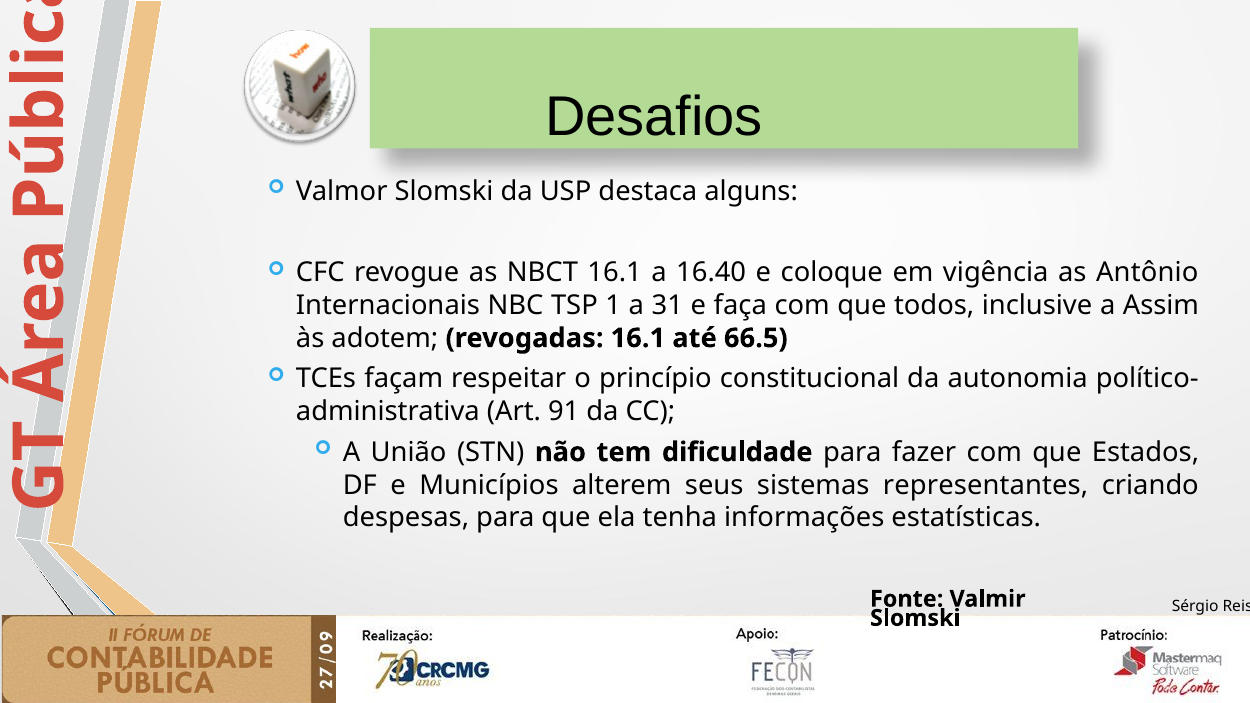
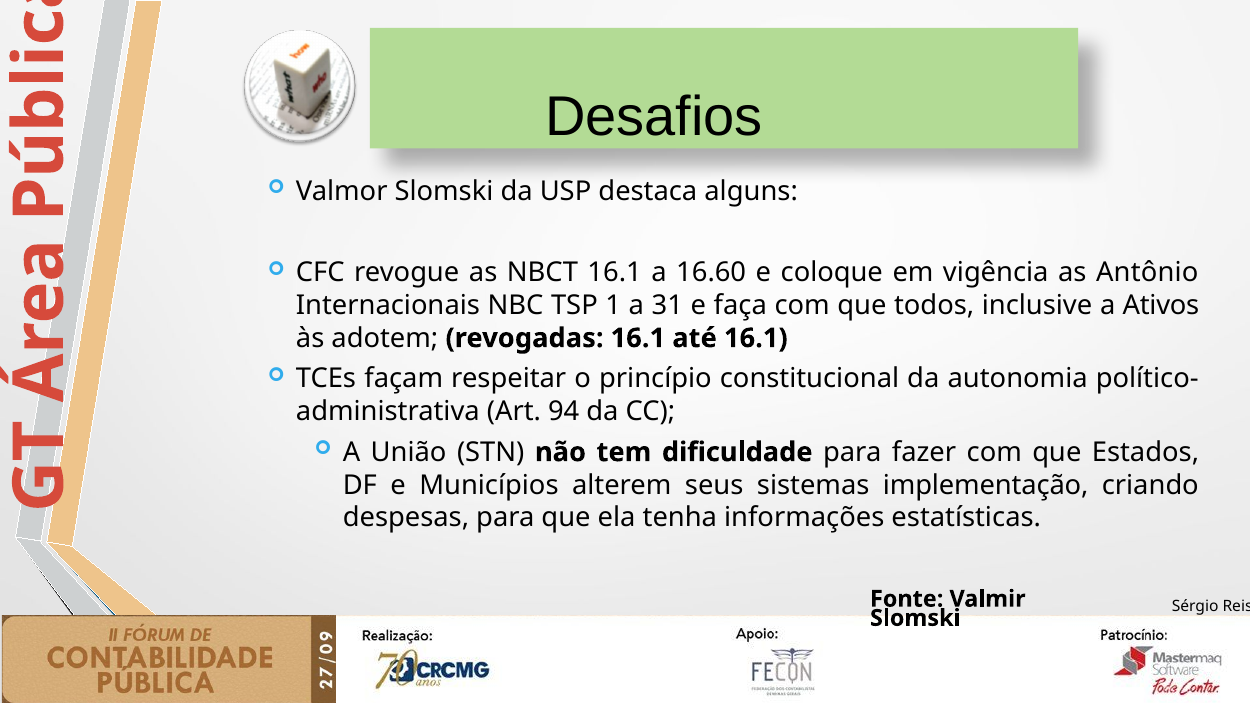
16.40: 16.40 -> 16.60 (711, 273)
Assim: Assim -> Ativos (1161, 305)
até 66.5: 66.5 -> 16.1 (756, 338)
91: 91 -> 94 (564, 412)
representantes: representantes -> implementação (986, 485)
